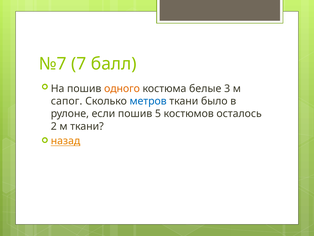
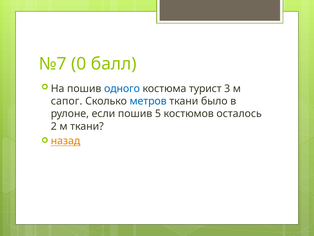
7: 7 -> 0 (79, 64)
одного colour: orange -> blue (122, 88)
белые: белые -> турист (205, 88)
